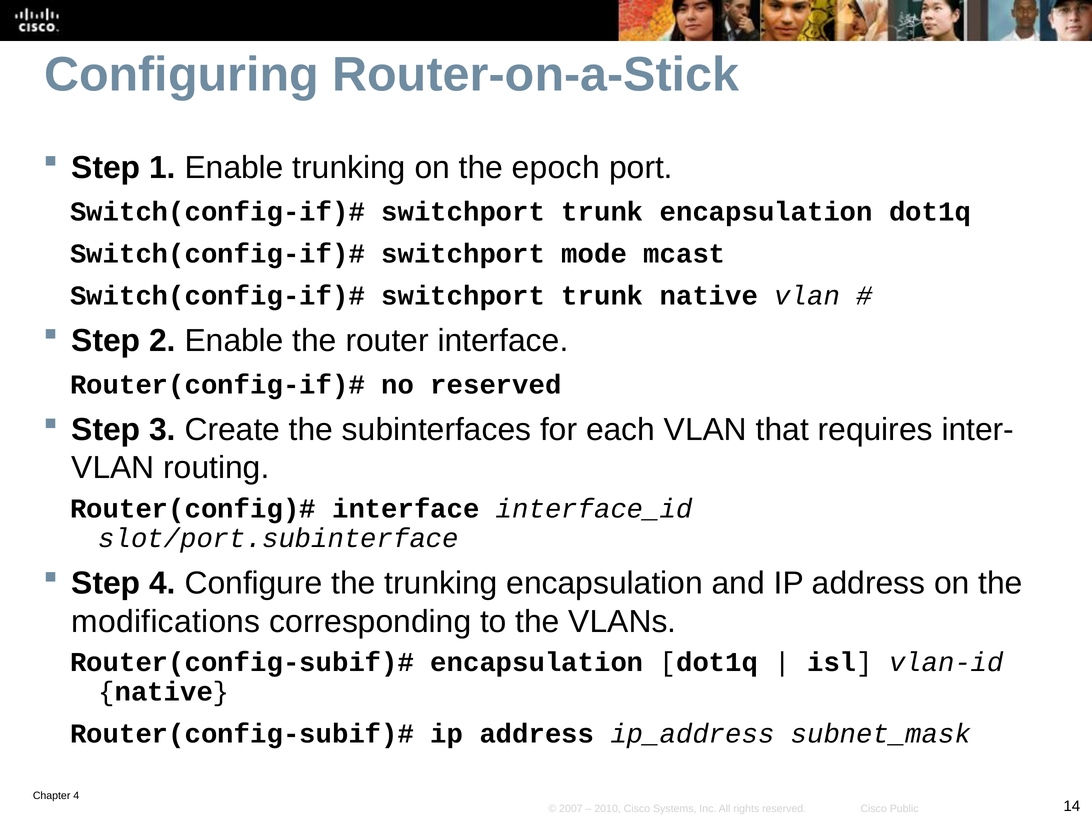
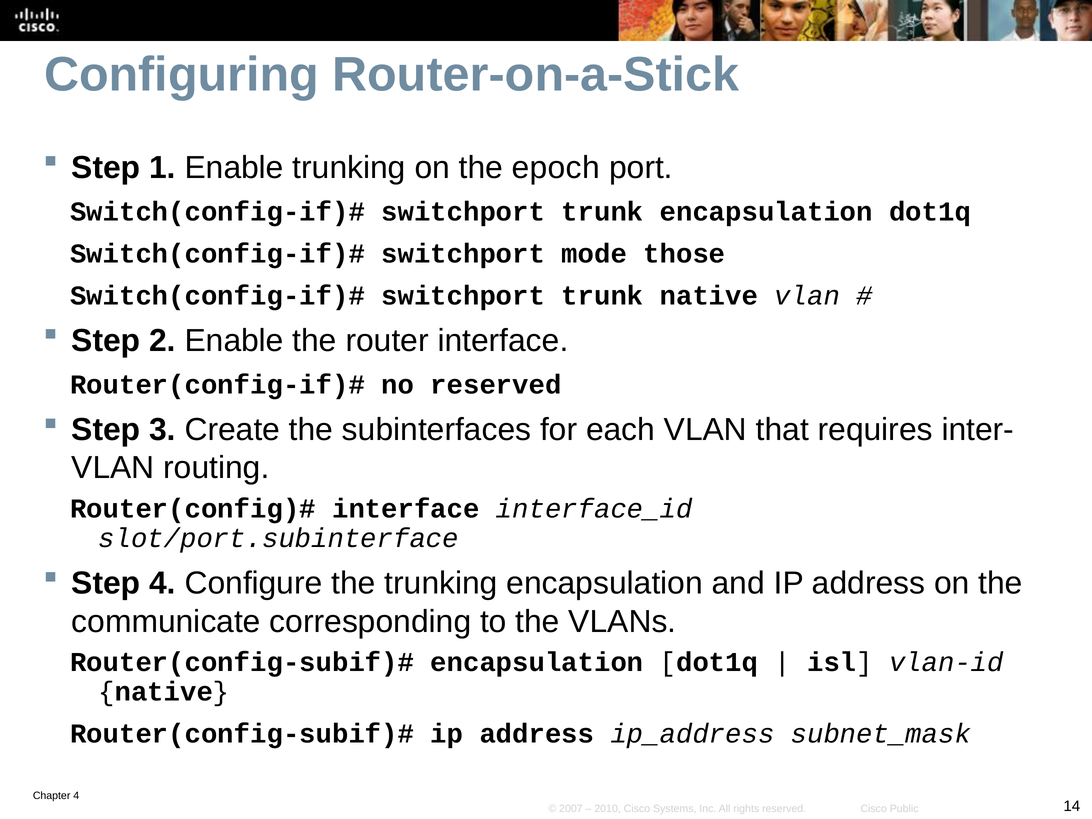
mcast: mcast -> those (684, 254)
modifications: modifications -> communicate (166, 622)
